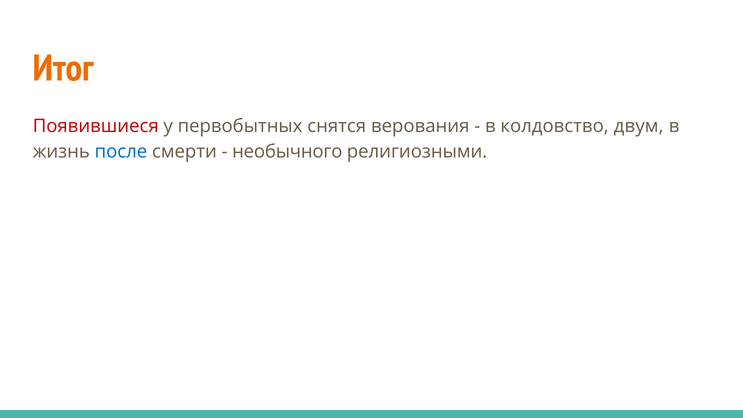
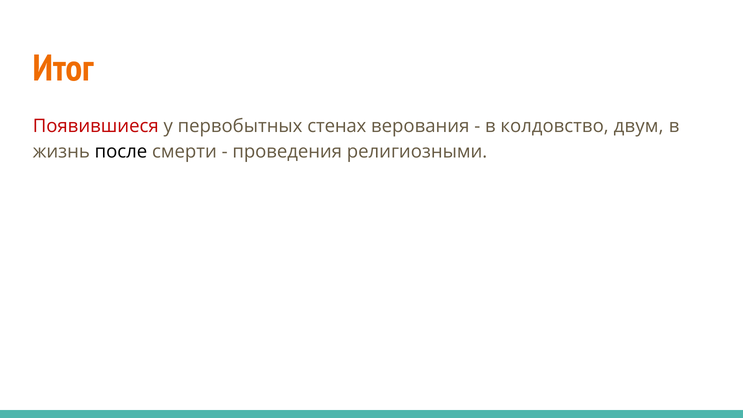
снятся: снятся -> стенах (337, 126)
после colour: blue -> black (121, 152)
необычного: необычного -> проведения (287, 152)
